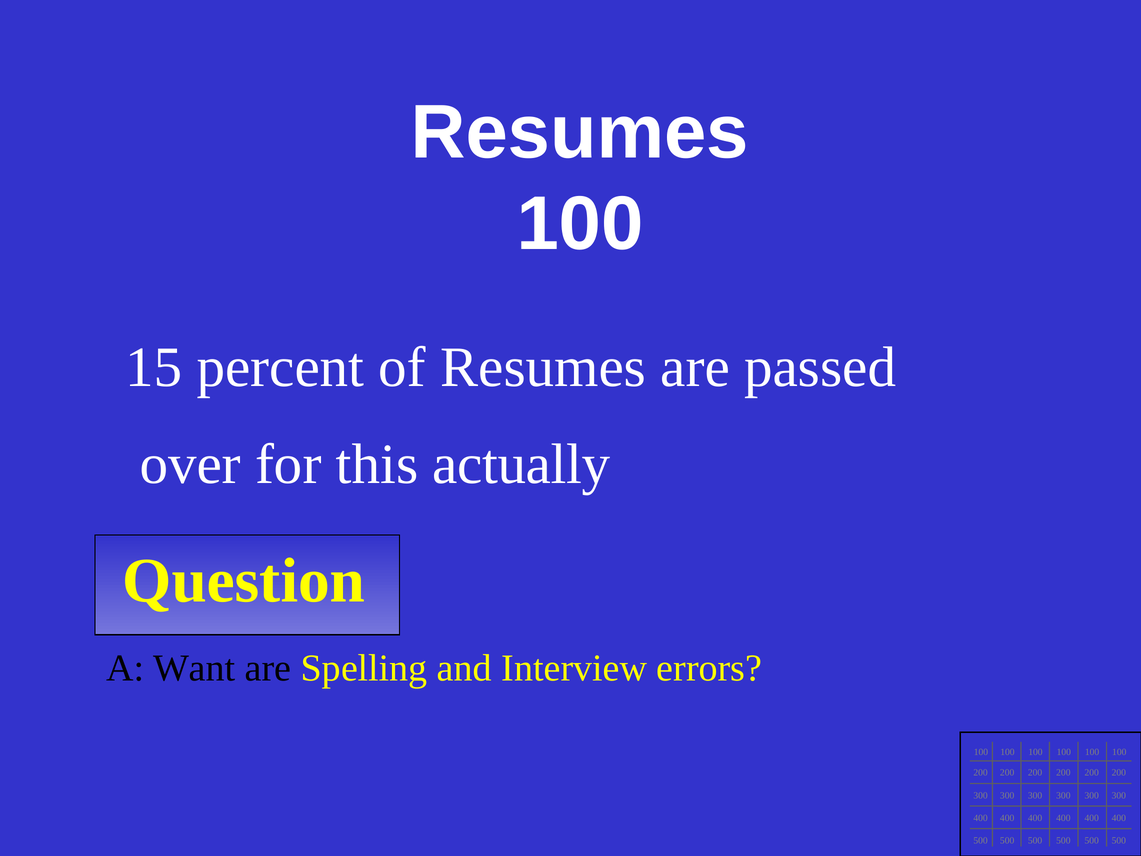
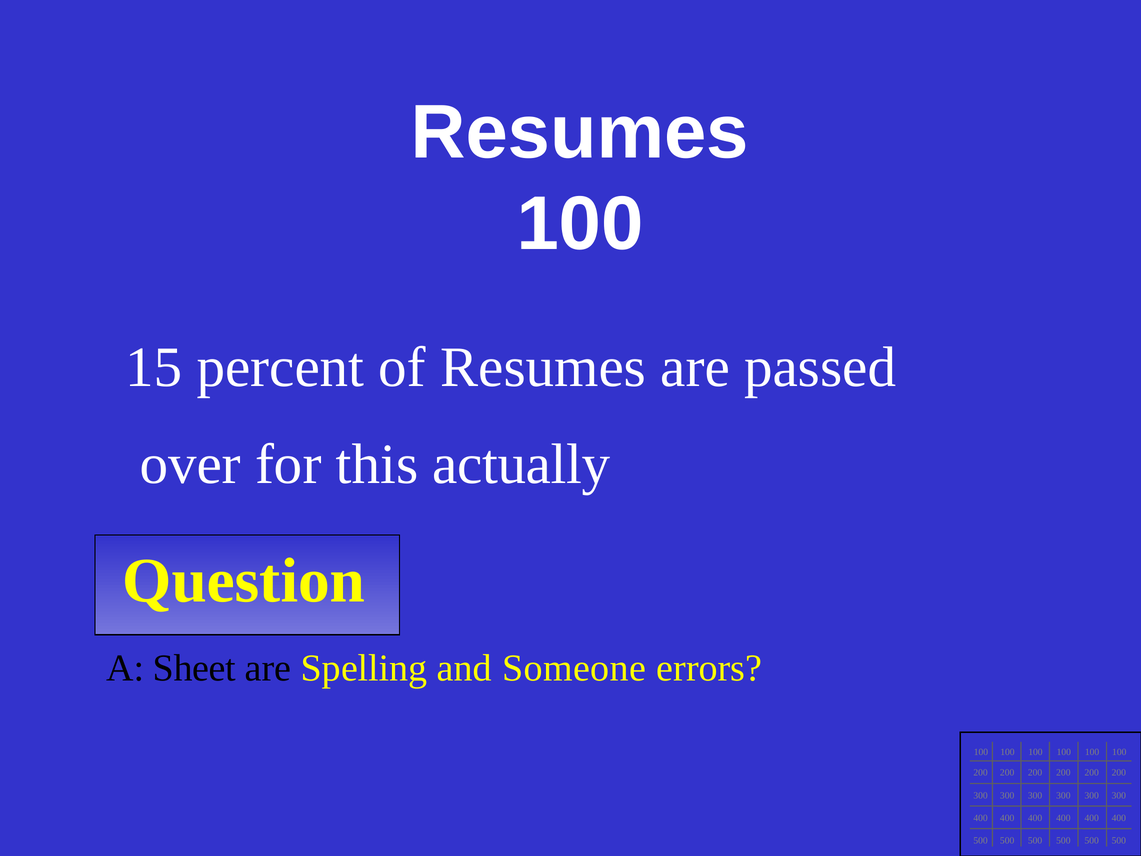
Want: Want -> Sheet (194, 668)
Interview: Interview -> Someone (574, 668)
